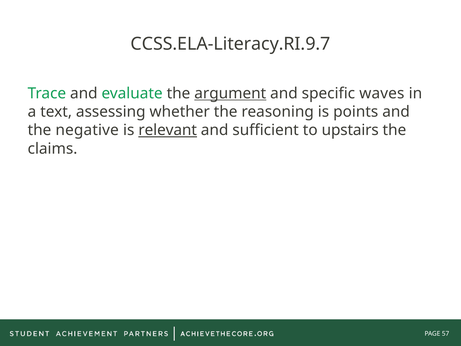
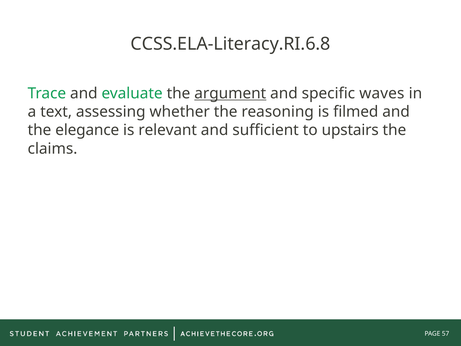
CCSS.ELA-Literacy.RI.9.7: CCSS.ELA-Literacy.RI.9.7 -> CCSS.ELA-Literacy.RI.6.8 (231, 44)
points: points -> filmed (356, 112)
negative: negative -> elegance (87, 130)
relevant underline: present -> none (168, 130)
